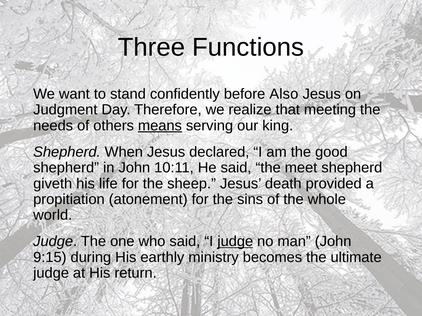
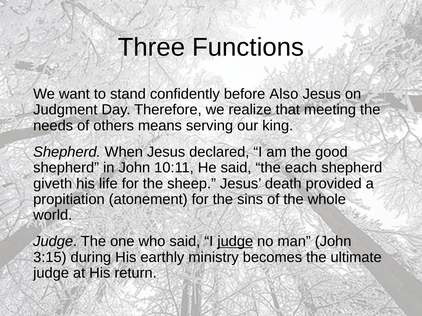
means underline: present -> none (160, 126)
meet: meet -> each (301, 168)
9:15: 9:15 -> 3:15 (50, 258)
